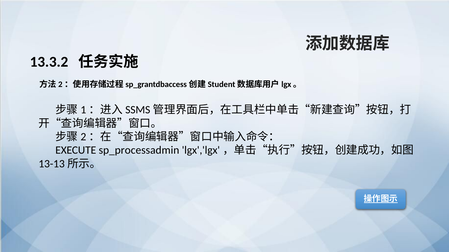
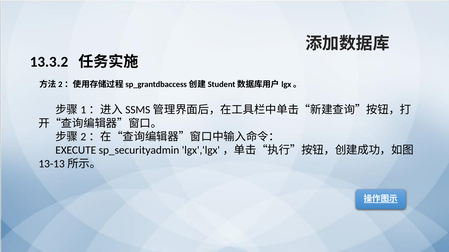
sp_processadmin: sp_processadmin -> sp_securityadmin (139, 151)
